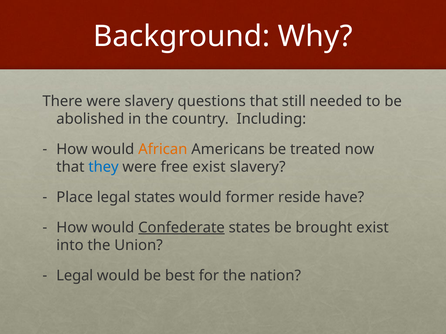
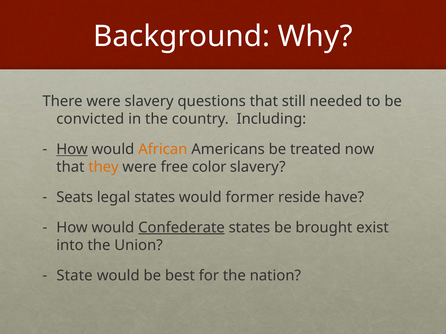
abolished: abolished -> convicted (90, 119)
How underline: none -> present (72, 149)
they colour: blue -> orange (104, 167)
free exist: exist -> color (209, 167)
Place: Place -> Seats (75, 198)
Legal: Legal -> State (75, 276)
